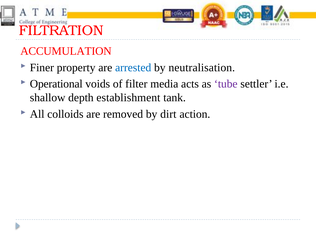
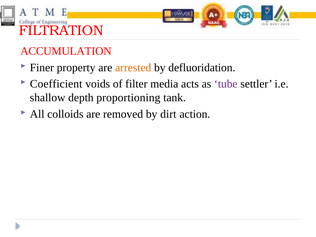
arrested colour: blue -> orange (133, 68)
neutralisation: neutralisation -> defluoridation (202, 68)
Operational: Operational -> Coefficient (56, 84)
establishment: establishment -> proportioning (128, 98)
